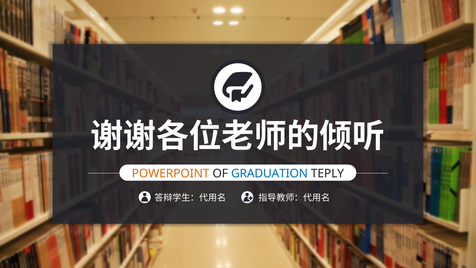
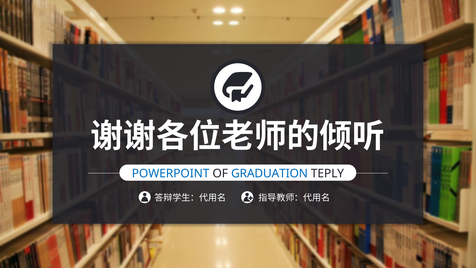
POWERPOINT colour: orange -> blue (171, 173)
